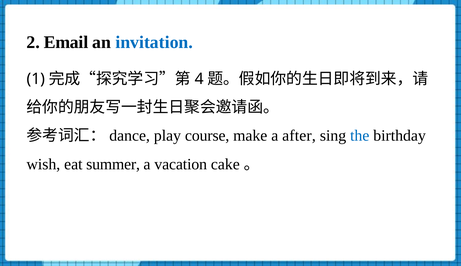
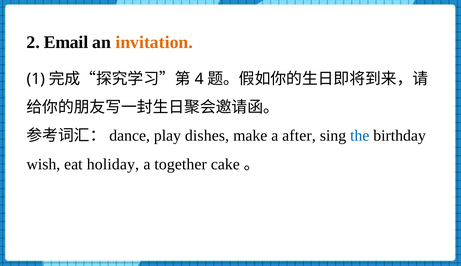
invitation colour: blue -> orange (154, 42)
course: course -> dishes (207, 135)
summer: summer -> holiday (113, 164)
vacation: vacation -> together (181, 164)
